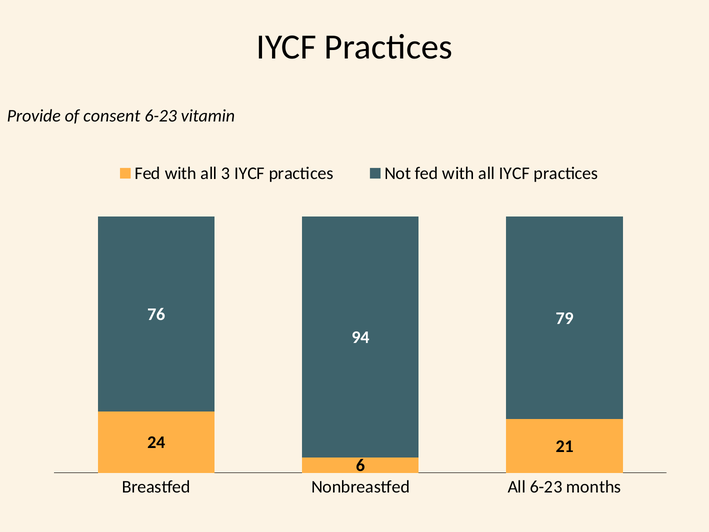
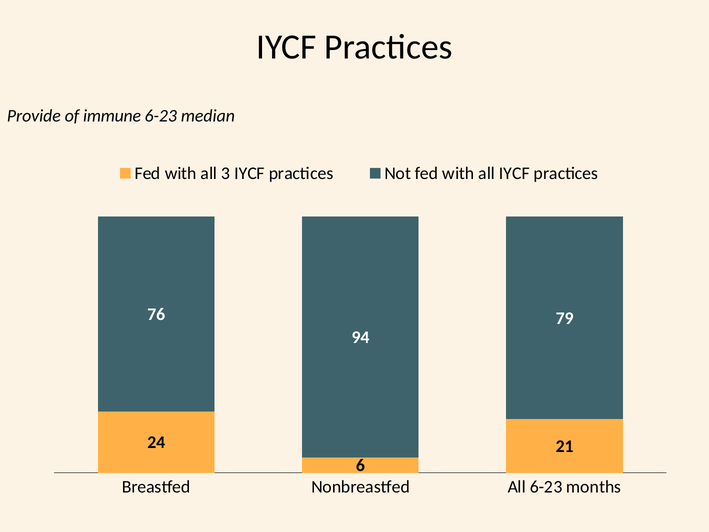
consent: consent -> immune (112, 116)
vitamin: vitamin -> median (208, 116)
